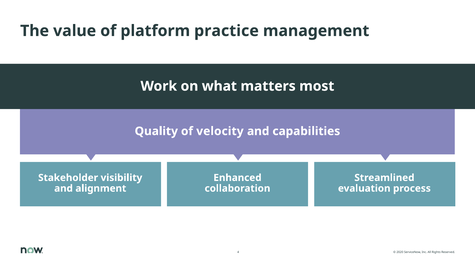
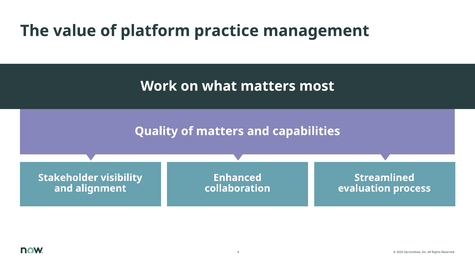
of velocity: velocity -> matters (220, 131)
